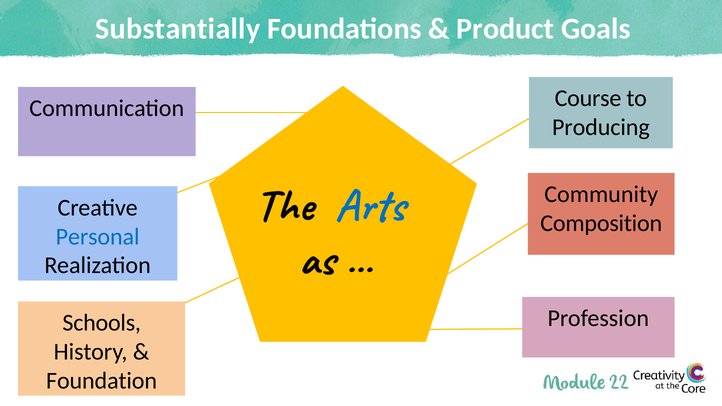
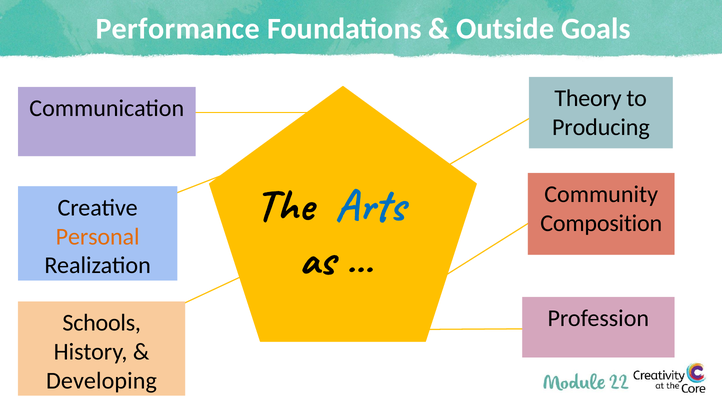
Substantially: Substantially -> Performance (178, 29)
Product: Product -> Outside (505, 29)
Course: Course -> Theory (588, 99)
Personal colour: blue -> orange (98, 237)
Foundation: Foundation -> Developing (101, 381)
